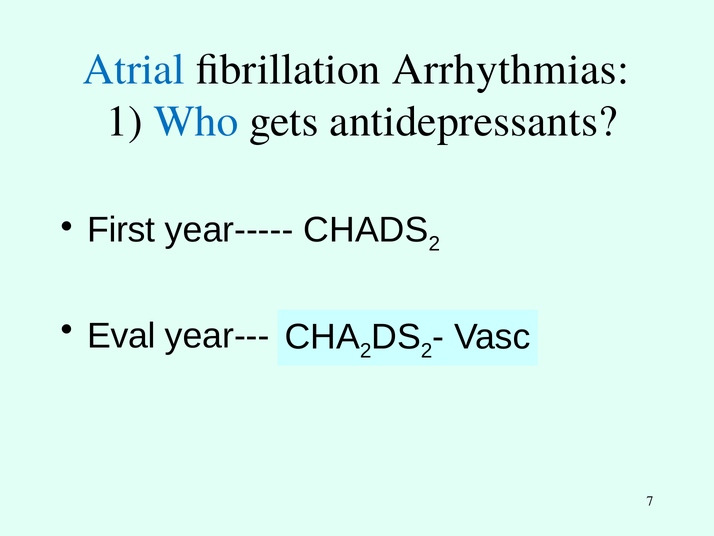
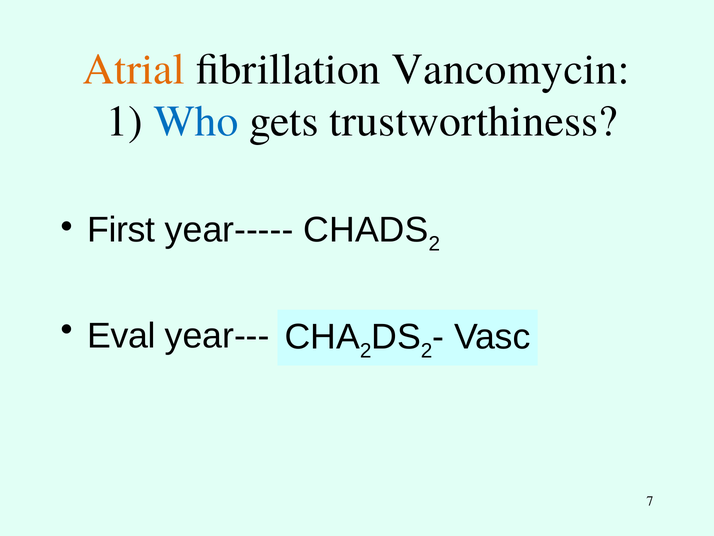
Atrial colour: blue -> orange (134, 69)
Arrhythmias: Arrhythmias -> Vancomycin (511, 69)
antidepressants: antidepressants -> trustworthiness (474, 121)
